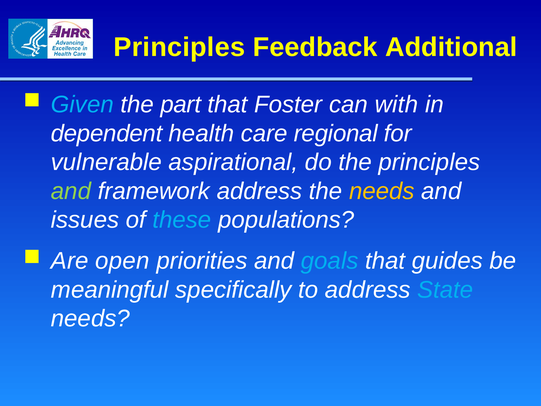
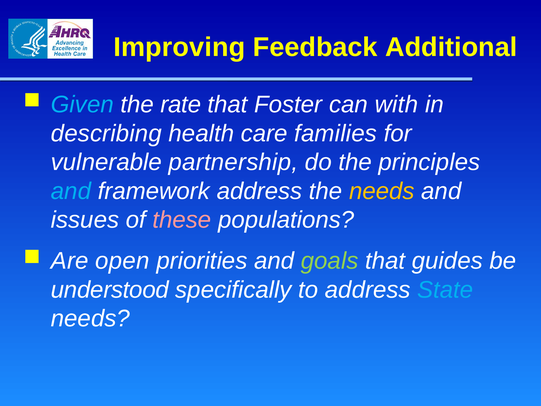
Principles: Principles -> Improving (179, 47)
part: part -> rate (181, 104)
dependent: dependent -> describing (106, 133)
regional: regional -> families (336, 133)
aspirational: aspirational -> partnership (233, 162)
and colour: light green -> light blue (71, 191)
these colour: light blue -> pink (182, 220)
goals colour: light blue -> light green (330, 261)
meaningful: meaningful -> understood (110, 290)
